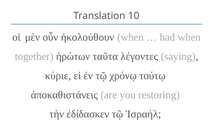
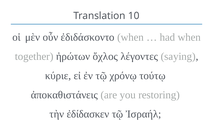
ἠκολούθουν: ἠκολούθουν -> ἐδιδάσκοντο (88, 37)
ταῦτα: ταῦτα -> ὄχλος (105, 56)
